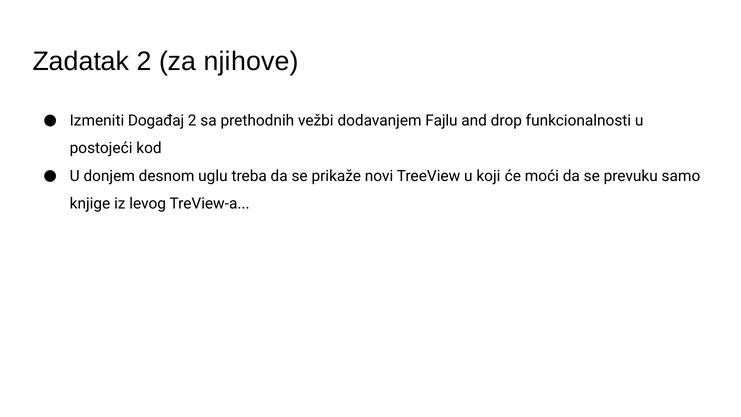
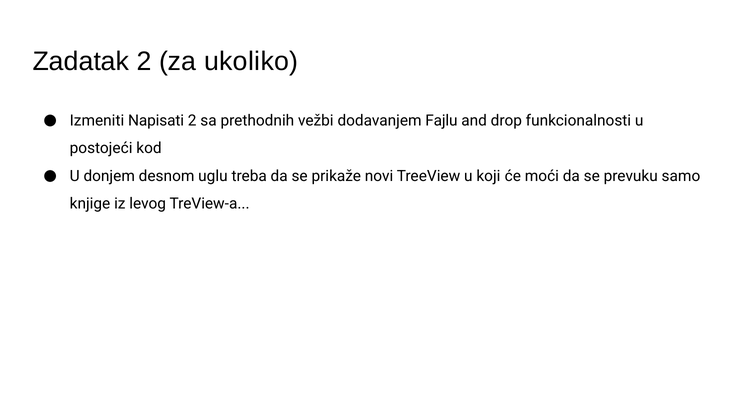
njihove: njihove -> ukoliko (251, 61)
Događaj: Događaj -> Napisati (156, 120)
